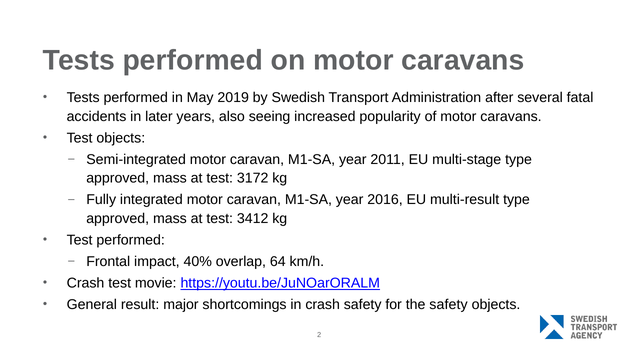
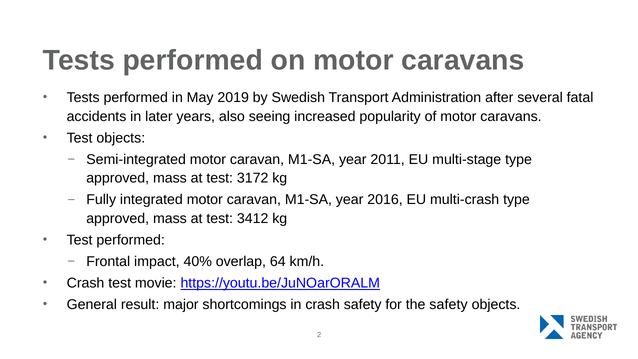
multi-result: multi-result -> multi-crash (465, 200)
